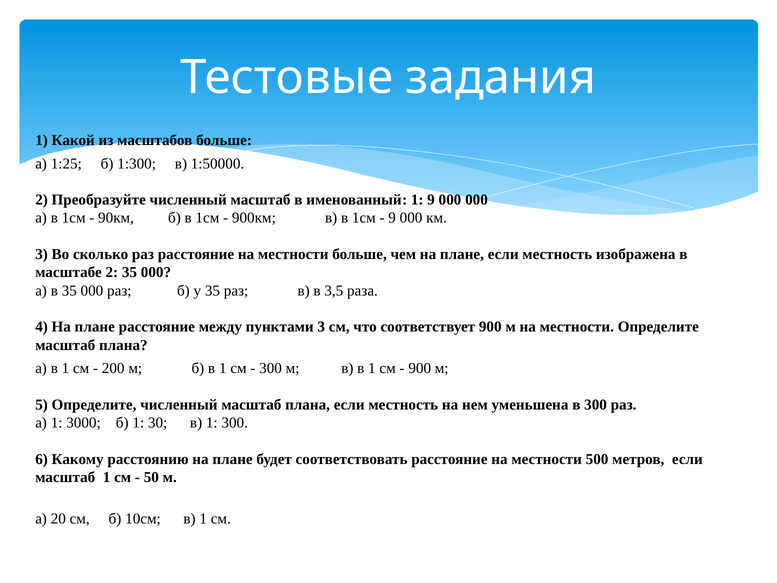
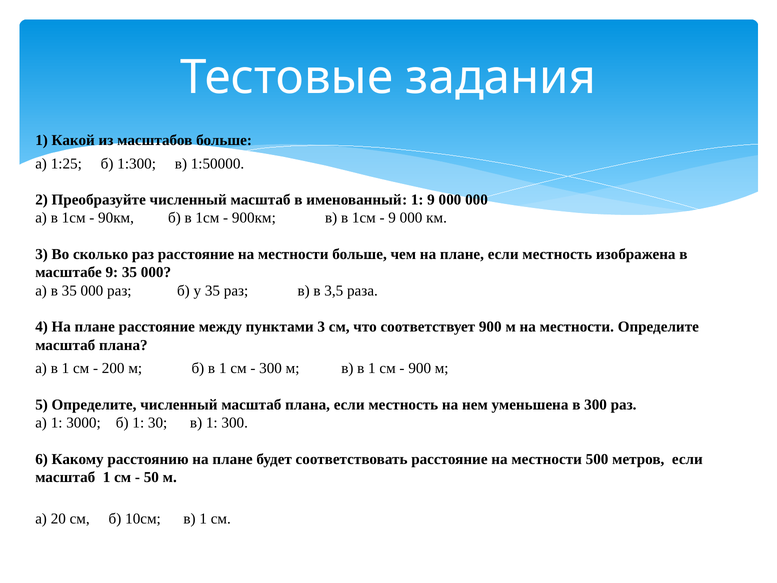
масштабе 2: 2 -> 9 (112, 272)
